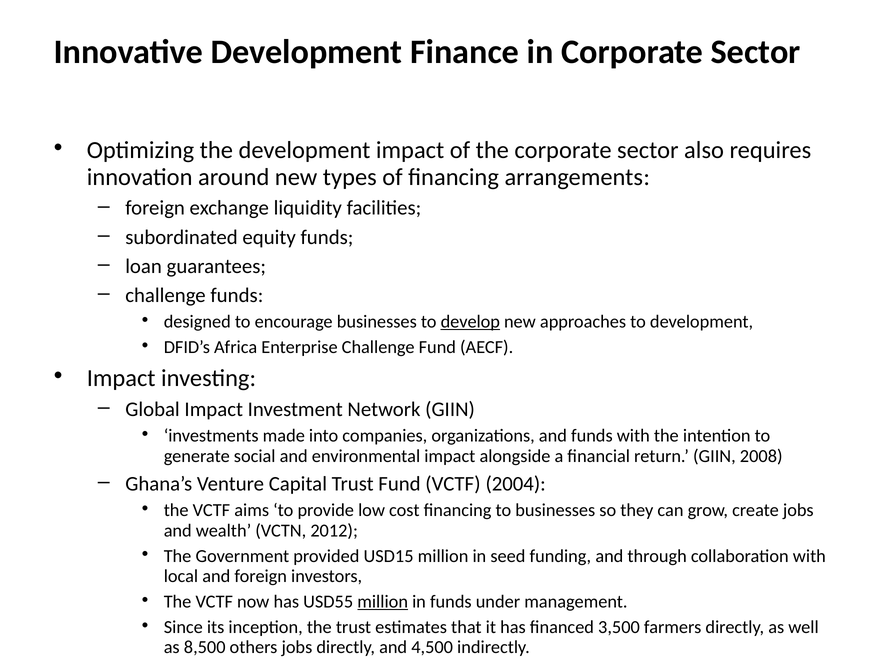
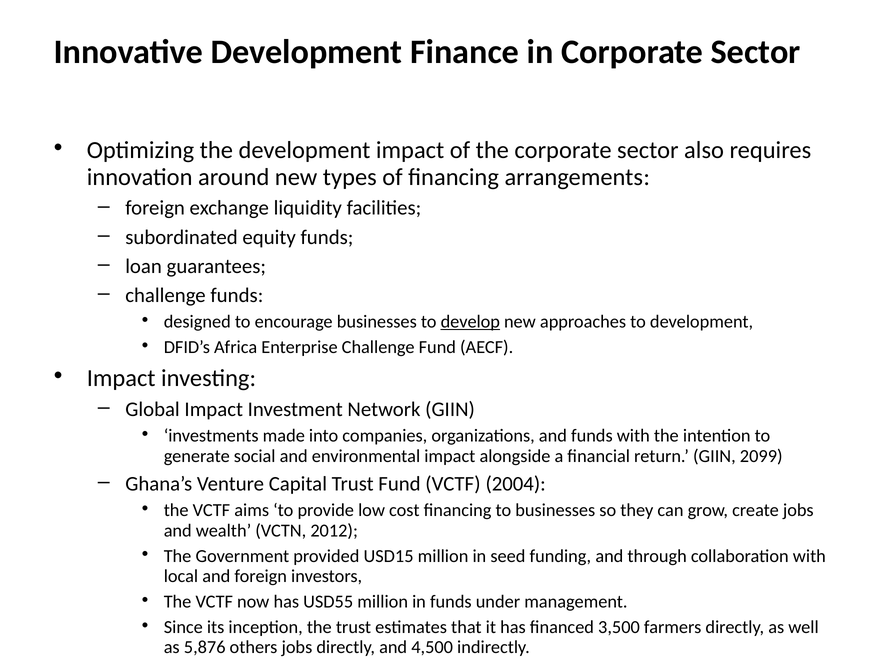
2008: 2008 -> 2099 (761, 456)
million underline: present -> none (383, 602)
8,500: 8,500 -> 5,876 (205, 647)
